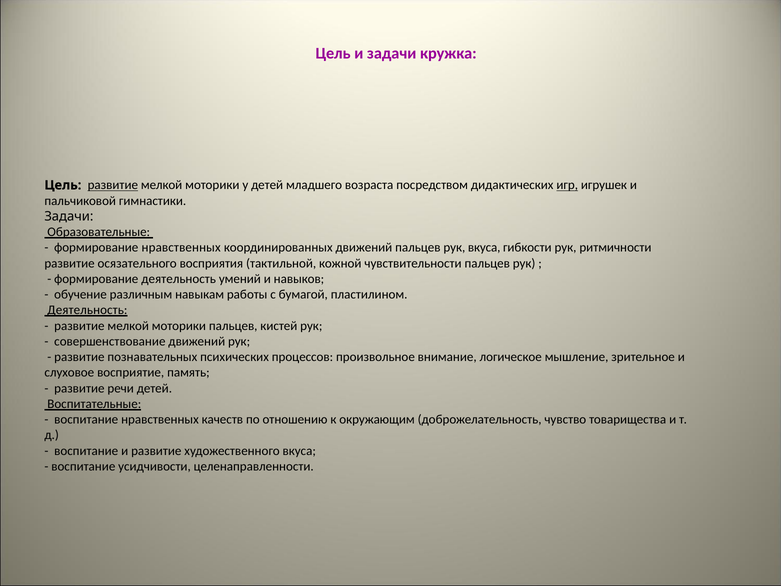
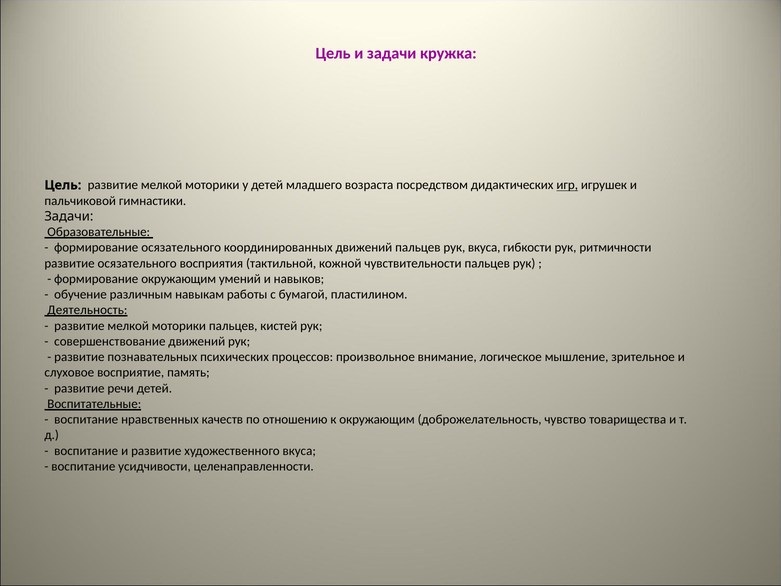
развитие underline: present -> none (113, 185)
формирование нравственных: нравственных -> осязательного (181, 248)
формирование деятельность: деятельность -> окружающим (179, 279)
